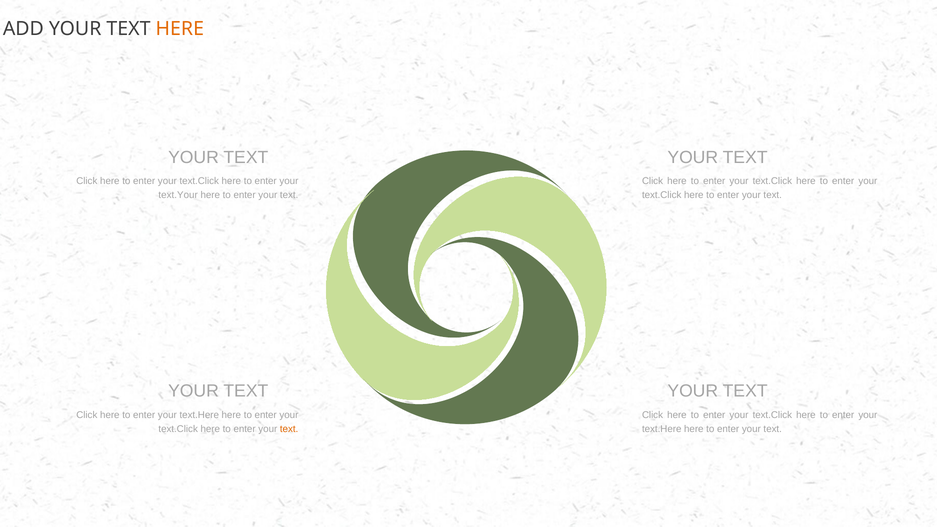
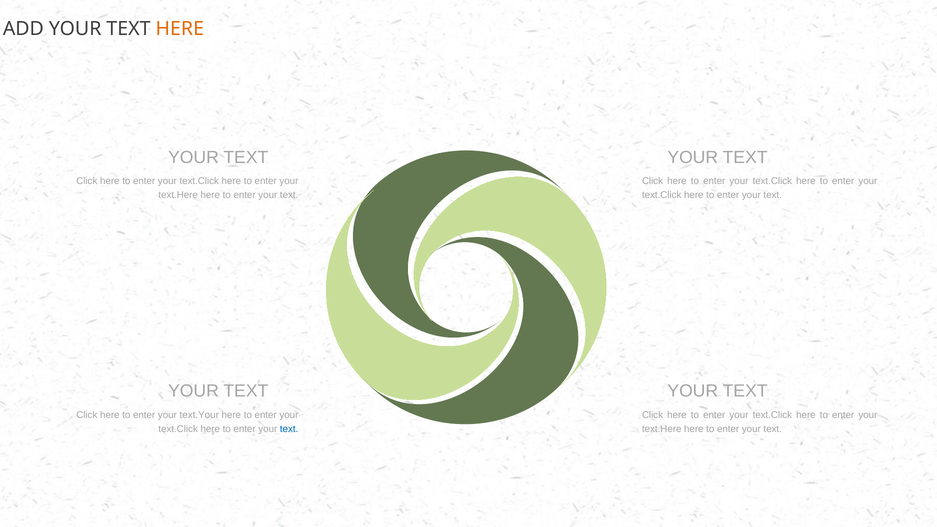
text.Your: text.Your -> text.Here (178, 195)
text.Here: text.Here -> text.Your (199, 415)
text colour: orange -> blue (289, 429)
